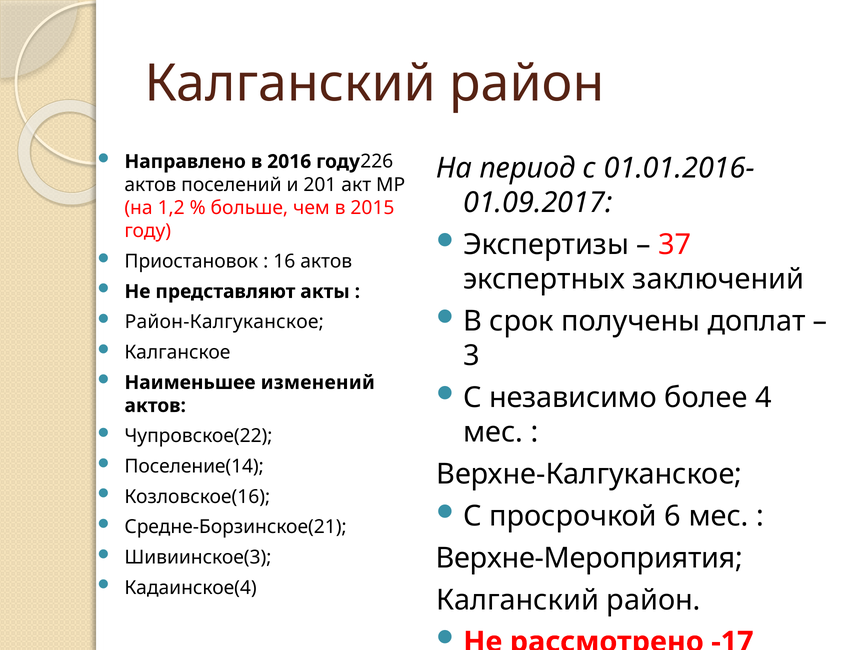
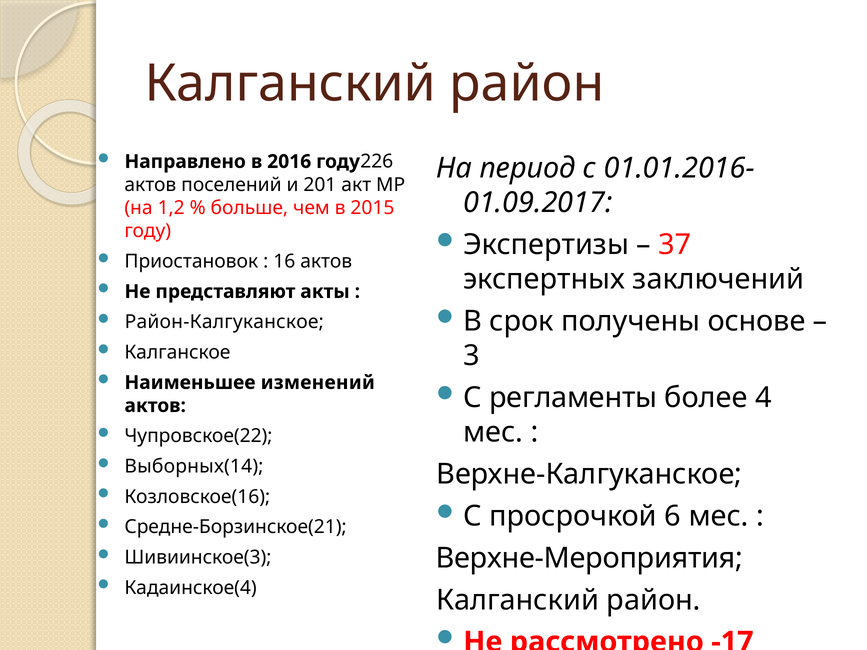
доплат: доплат -> основе (757, 321)
независимо: независимо -> регламенты (573, 398)
Поселение(14: Поселение(14 -> Выборных(14 (194, 467)
